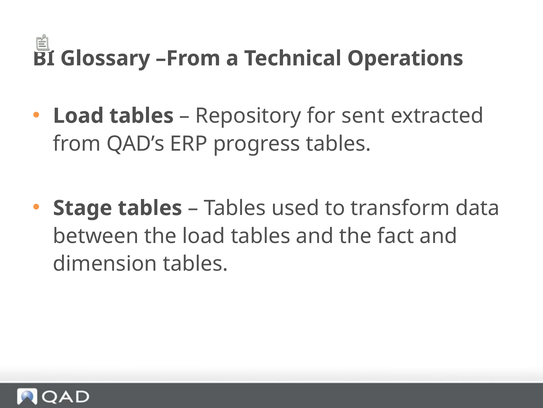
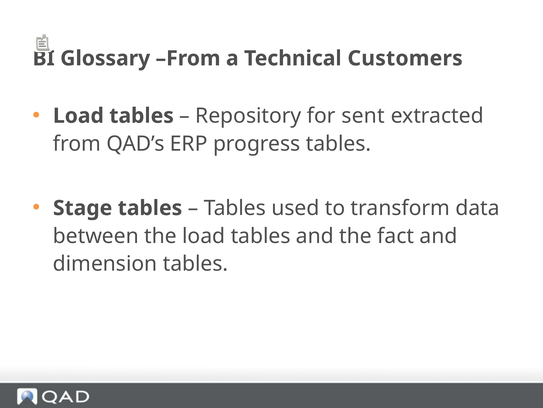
Operations: Operations -> Customers (405, 58)
